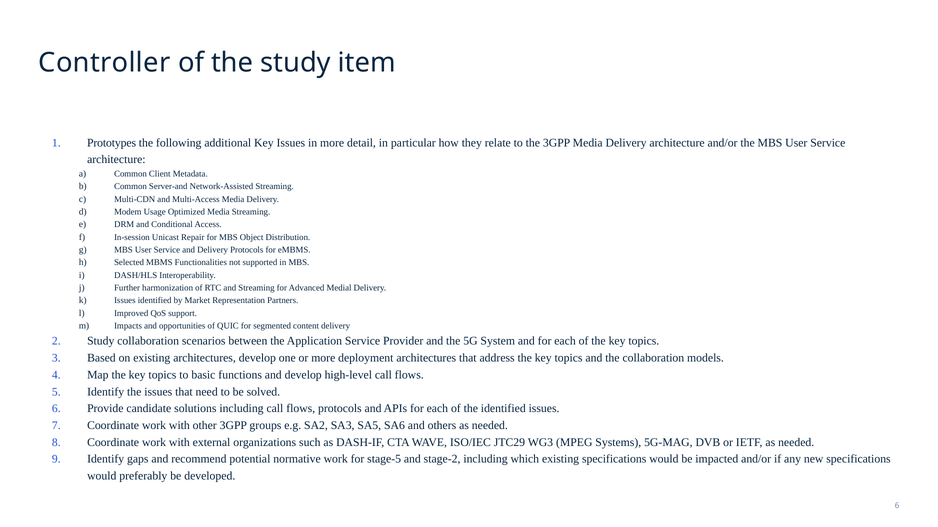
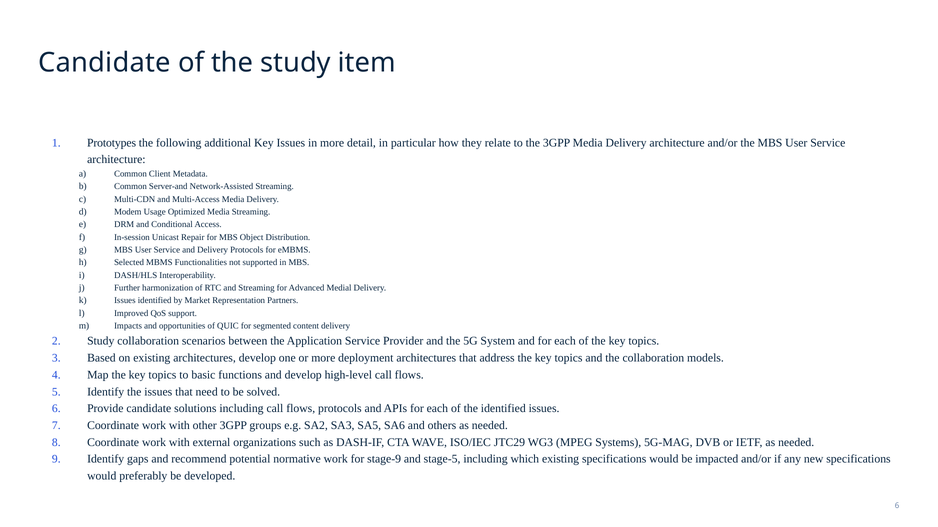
Controller: Controller -> Candidate (104, 63)
stage-5: stage-5 -> stage-9 (384, 460)
stage-2: stage-2 -> stage-5 (442, 460)
